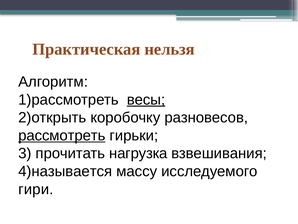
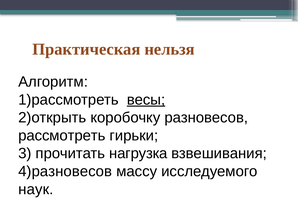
рассмотреть underline: present -> none (62, 135)
4)называется: 4)называется -> 4)разновесов (65, 171)
гири: гири -> наук (36, 189)
